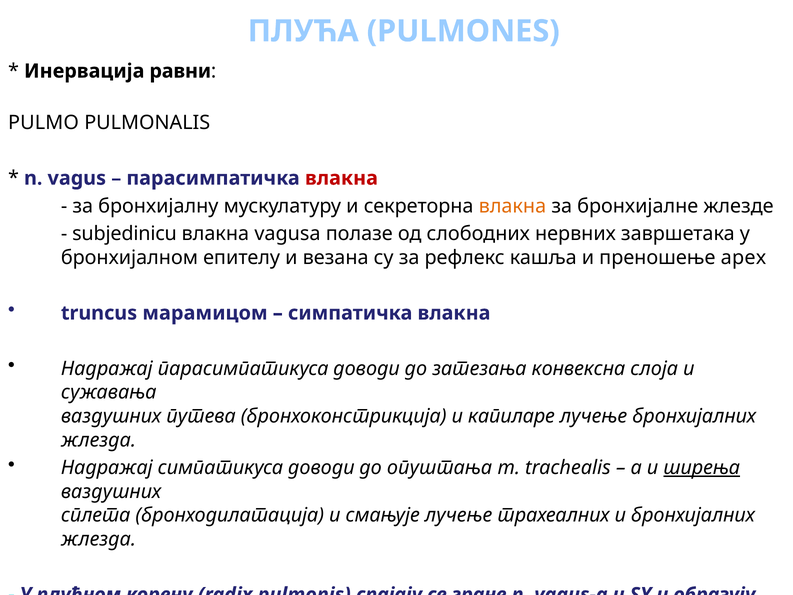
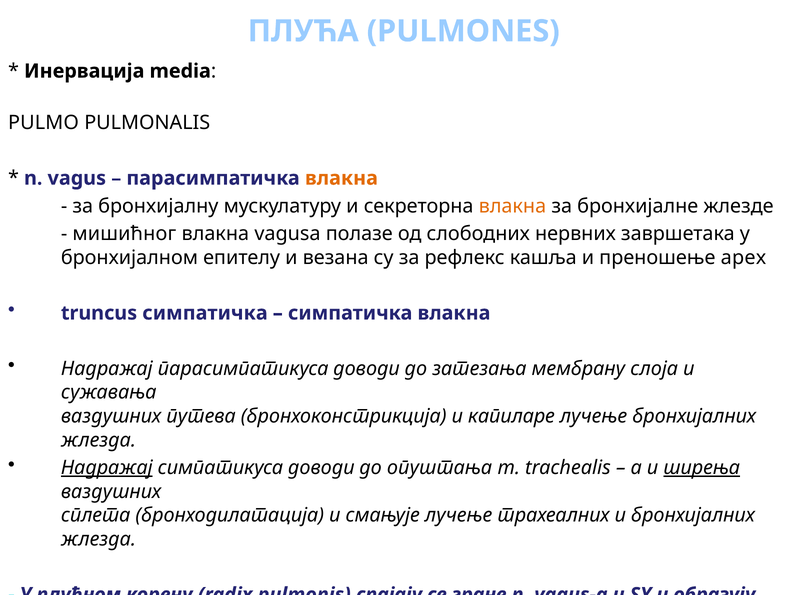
равни: равни -> media (180, 71)
влакна colour: red -> orange (341, 178)
subjedinicu: subjedinicu -> мишићног (124, 234)
truncus марамицом: марамицом -> симпатичка (205, 313)
конвексна: конвексна -> мембрану (578, 368)
Надражај underline: none -> present (107, 468)
